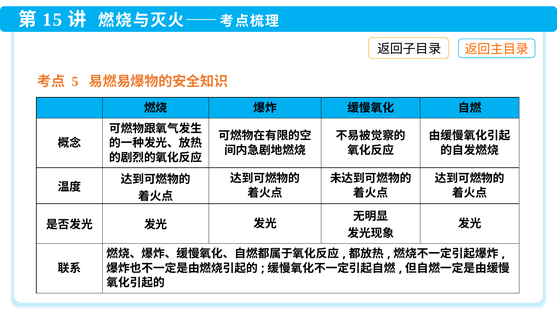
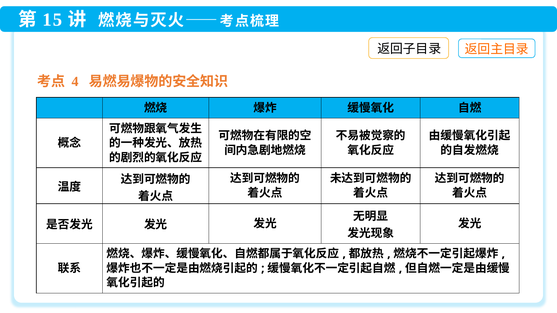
5: 5 -> 4 (75, 82)
